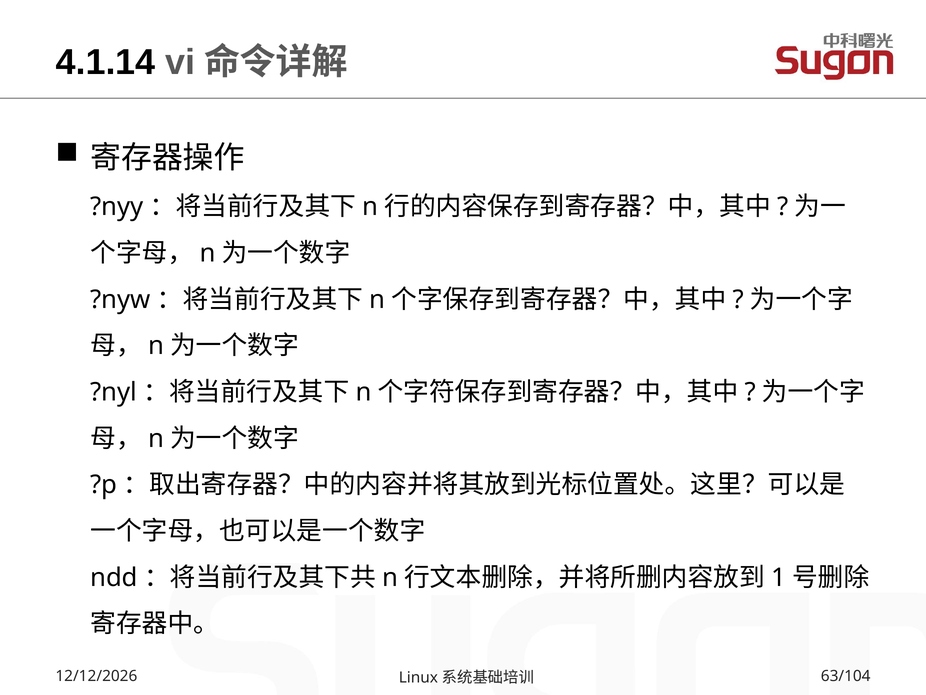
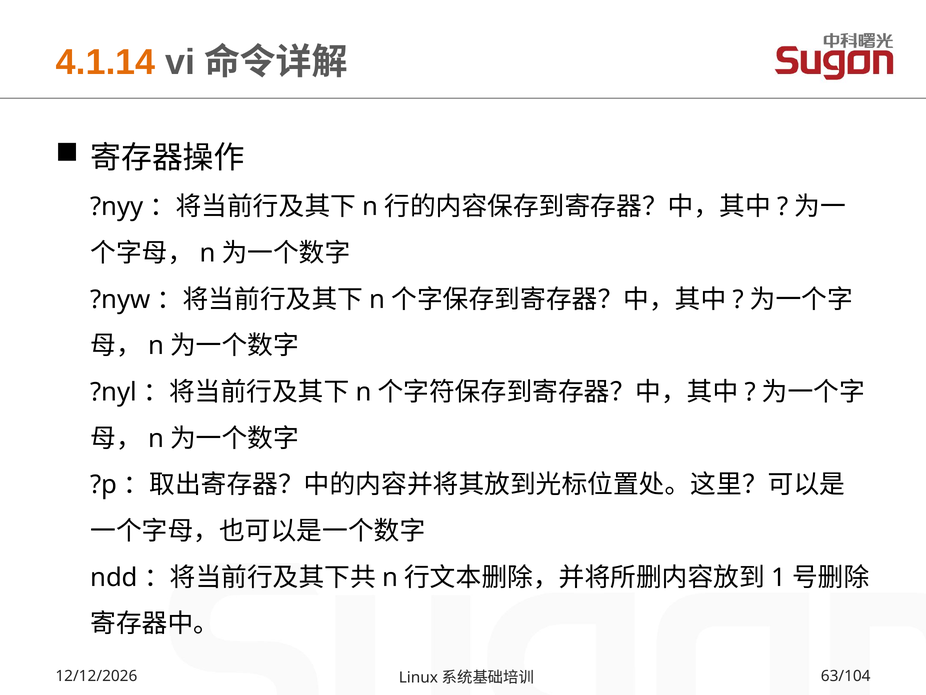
4.1.14 colour: black -> orange (106, 62)
